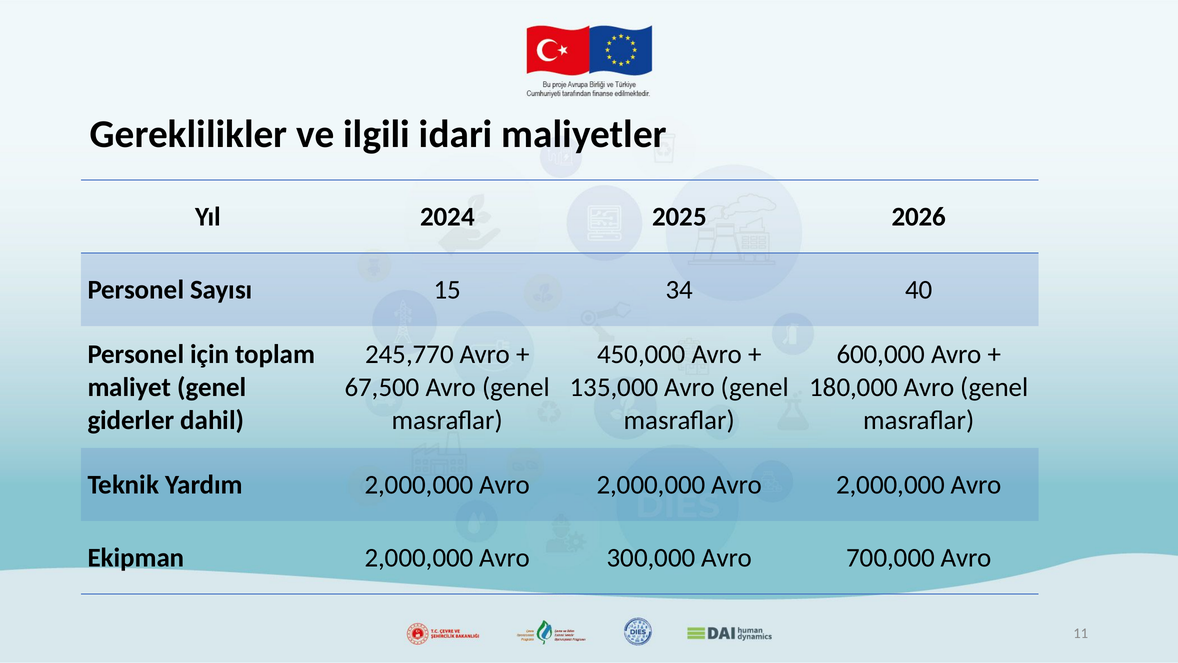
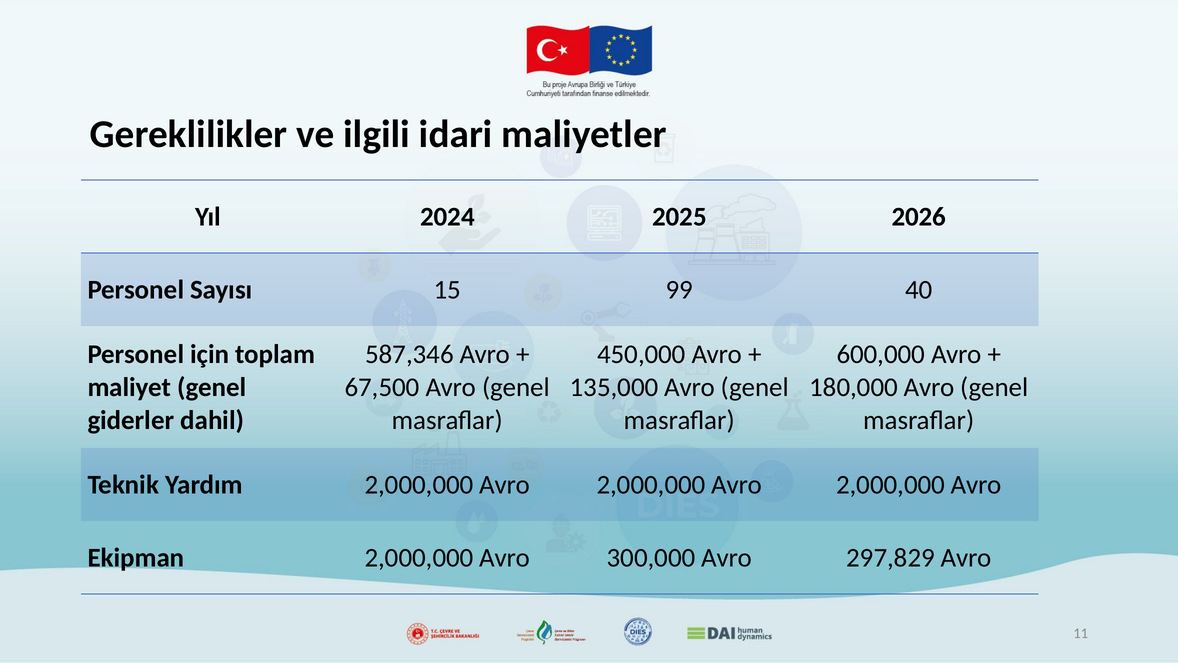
34: 34 -> 99 (679, 290)
245,770: 245,770 -> 587,346 (409, 354)
700,000: 700,000 -> 297,829 (891, 558)
